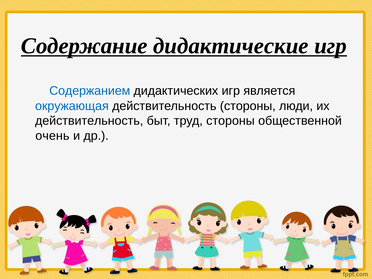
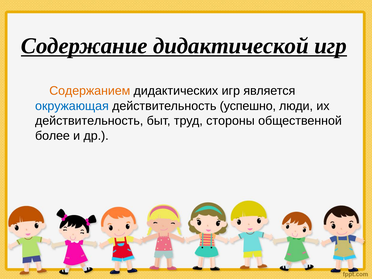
дидактические: дидактические -> дидактической (231, 46)
Содержанием colour: blue -> orange (90, 91)
действительность стороны: стороны -> успешно (248, 106)
очень: очень -> более (52, 136)
